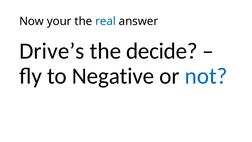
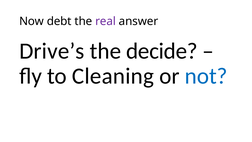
your: your -> debt (59, 21)
real colour: blue -> purple (106, 21)
Negative: Negative -> Cleaning (113, 76)
